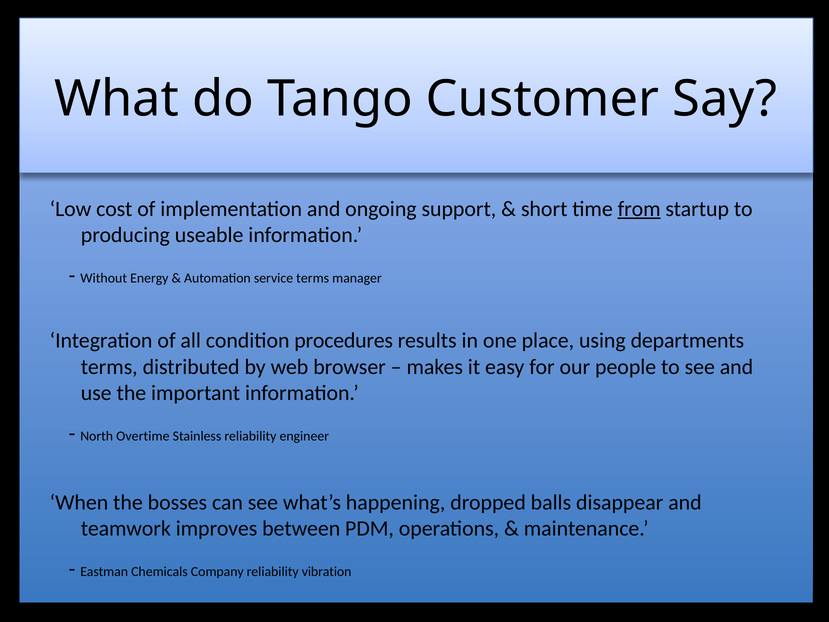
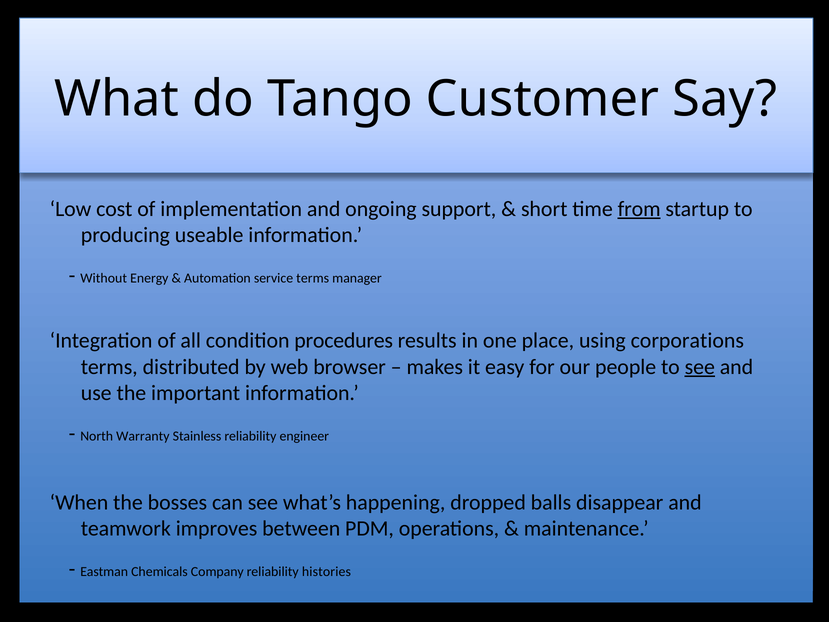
departments: departments -> corporations (687, 341)
see underline: none -> present (700, 367)
Overtime: Overtime -> Warranty (143, 436)
vibration: vibration -> histories (326, 572)
